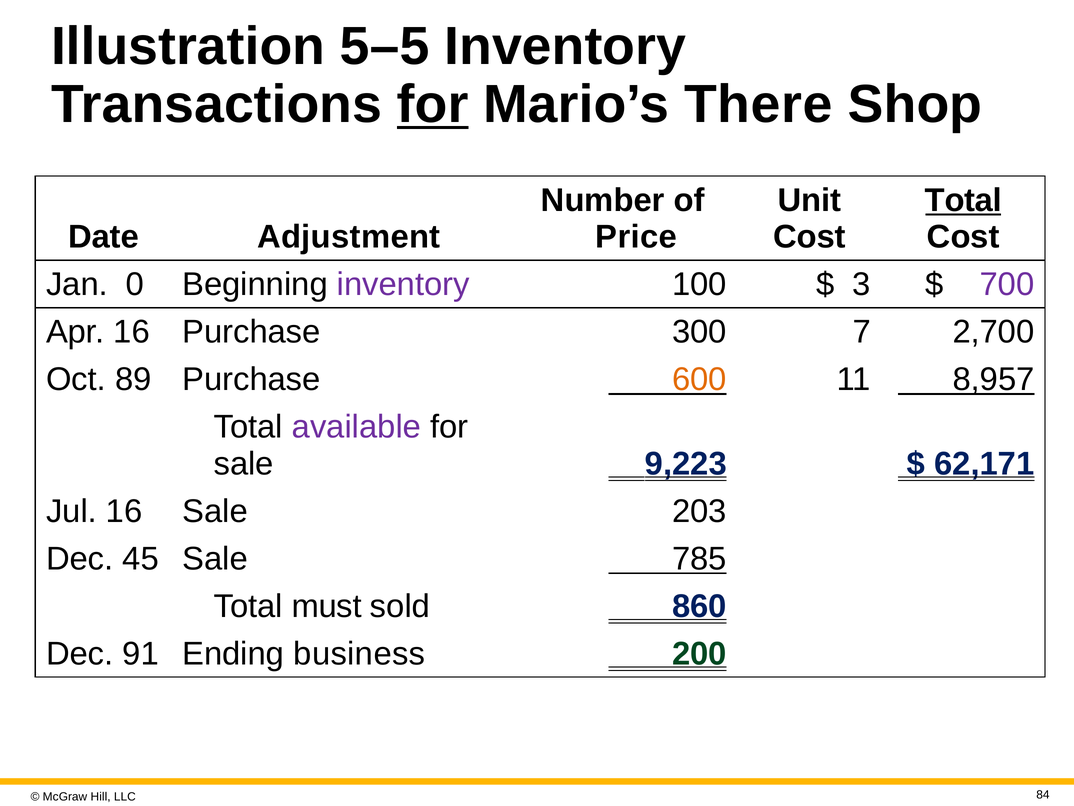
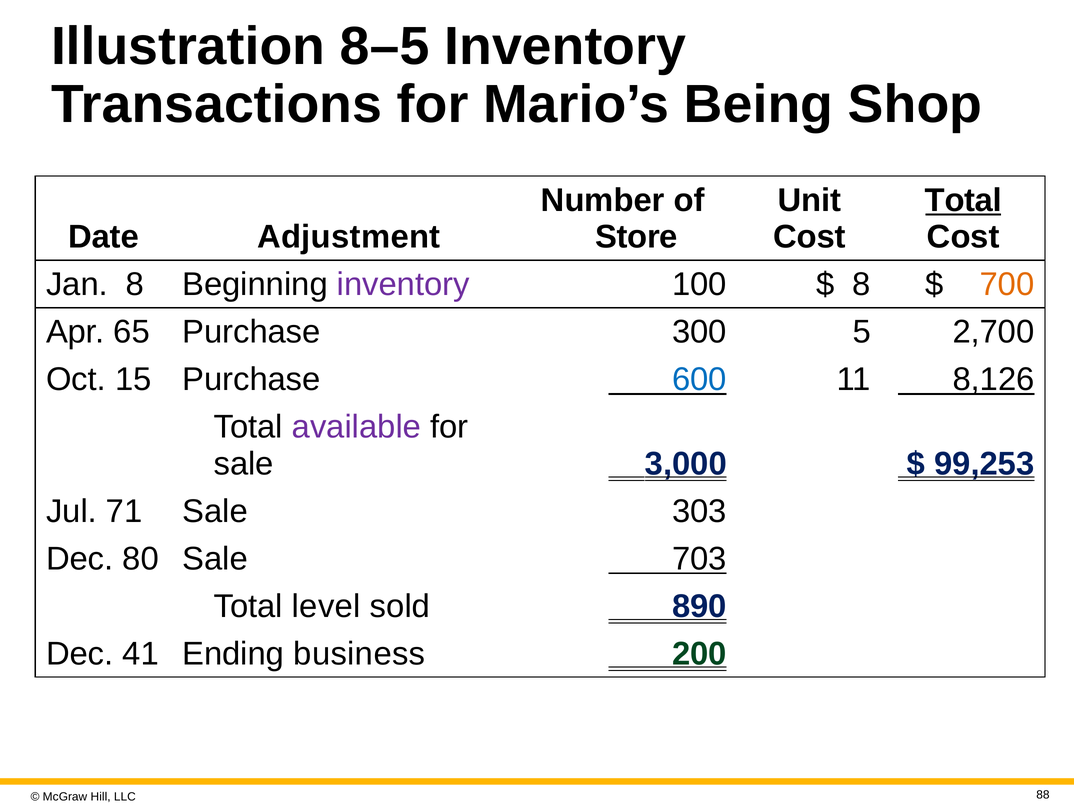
5–5: 5–5 -> 8–5 (385, 46)
for underline: present -> none (433, 104)
There: There -> Being (759, 104)
Price: Price -> Store (636, 237)
Jan 0: 0 -> 8 (135, 284)
3: 3 -> 8 (861, 284)
700 colour: purple -> orange (1007, 284)
Apr 16: 16 -> 65 (132, 332)
7: 7 -> 5 (862, 332)
89: 89 -> 15 (133, 379)
600 colour: orange -> blue (699, 379)
8,957: 8,957 -> 8,126 (994, 379)
9,223: 9,223 -> 3,000 (686, 464)
62,171: 62,171 -> 99,253 (984, 464)
Jul 16: 16 -> 71 (124, 511)
203: 203 -> 303 (699, 511)
45: 45 -> 80 (141, 558)
785: 785 -> 703 (699, 558)
must: must -> level (326, 606)
860: 860 -> 890 (699, 606)
91: 91 -> 41 (141, 653)
84: 84 -> 88 (1043, 794)
